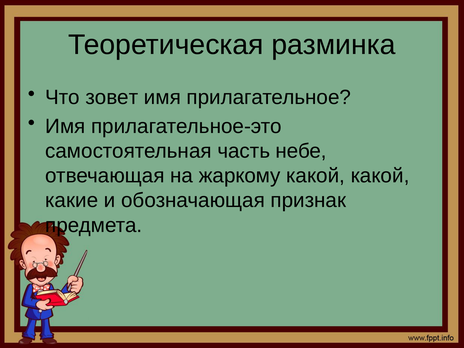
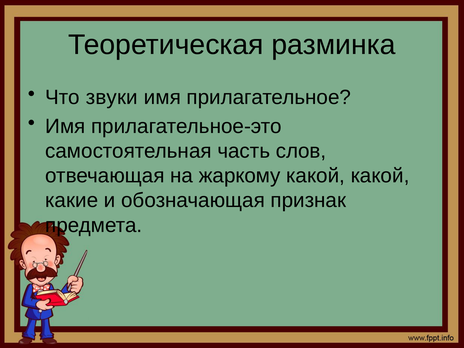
зовет: зовет -> звуки (112, 97)
небе: небе -> слов (301, 151)
